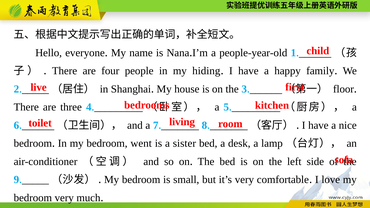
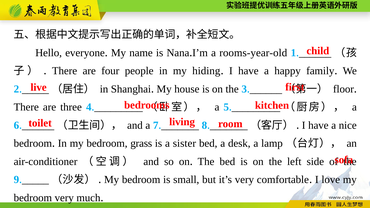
people-year-old: people-year-old -> rooms-year-old (253, 53)
went: went -> grass (141, 143)
